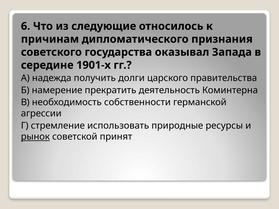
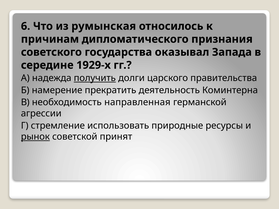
следующие: следующие -> румынская (104, 26)
1901-х: 1901-х -> 1929-х (94, 65)
получить underline: none -> present (95, 78)
собственности: собственности -> направленная (137, 102)
